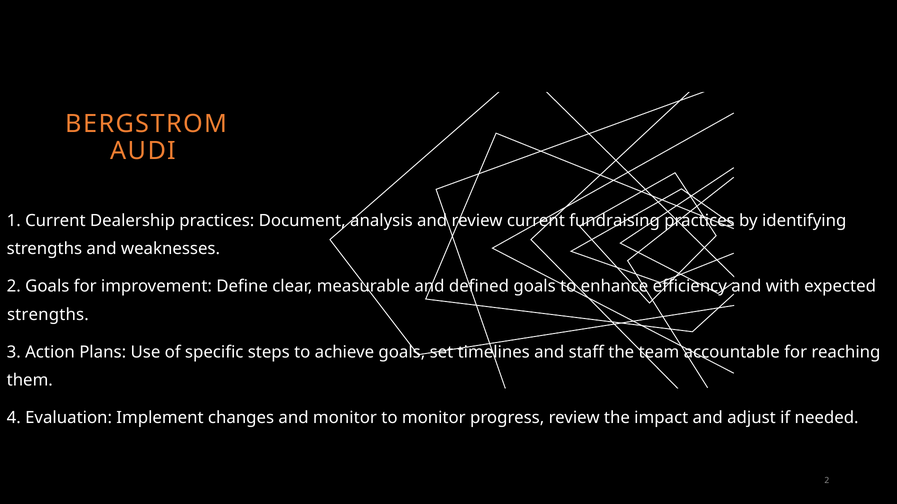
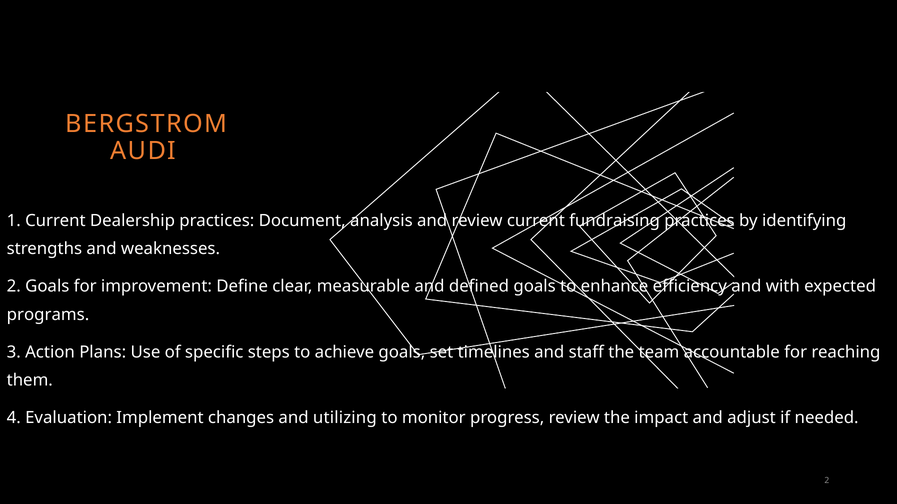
strengths: strengths -> programs (48, 315)
and monitor: monitor -> utilizing (345, 418)
